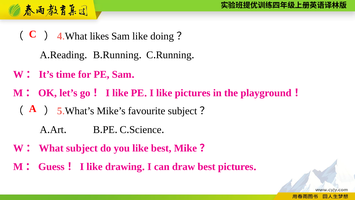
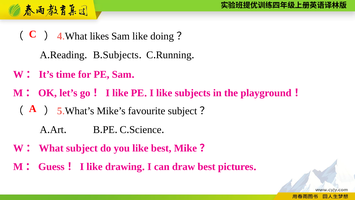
Running: Running -> Subjects (121, 55)
like pictures: pictures -> subjects (193, 93)
